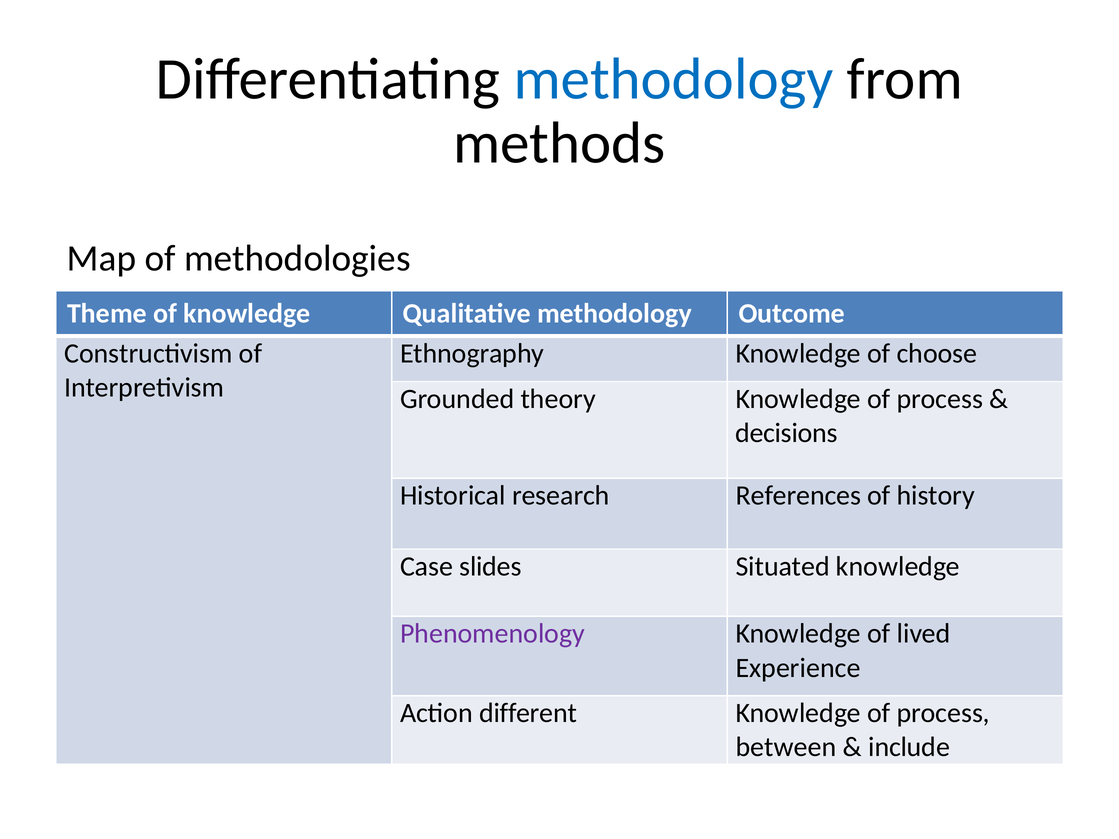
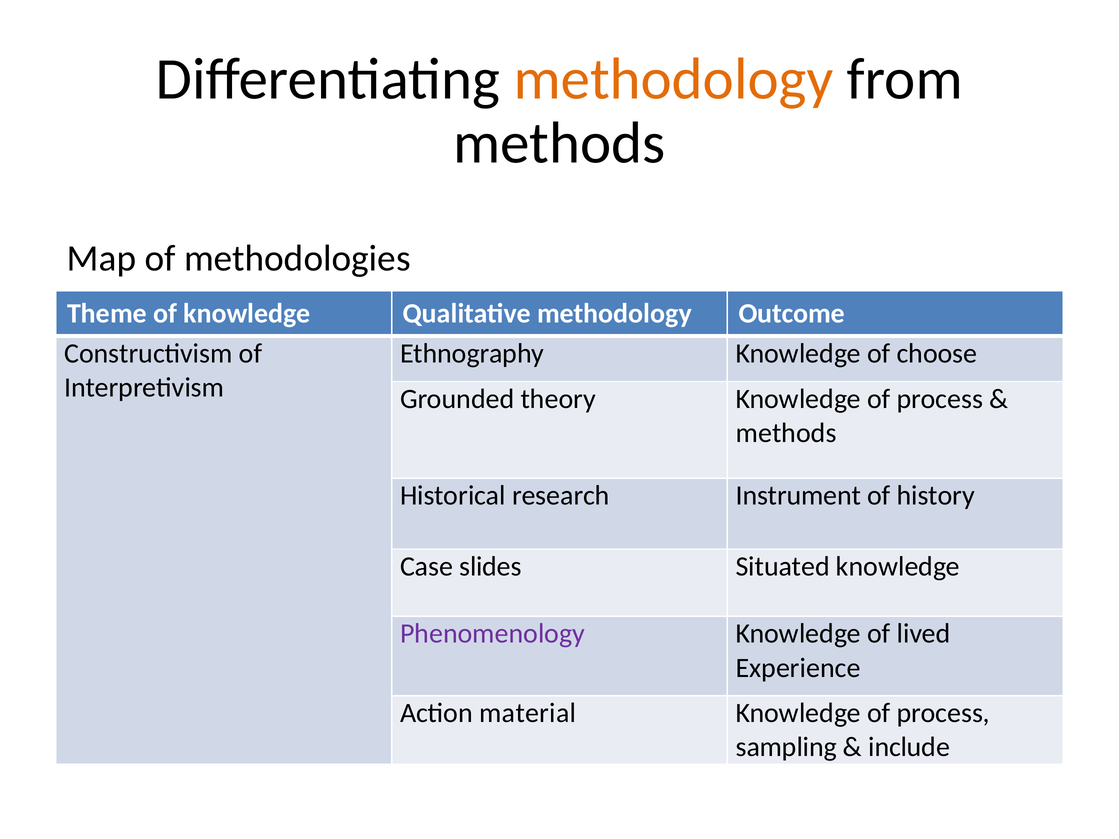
methodology colour: blue -> orange (673, 79)
decisions: decisions -> methods (786, 433)
References: References -> Instrument (798, 496)
different: different -> material (528, 713)
between: between -> sampling (786, 747)
